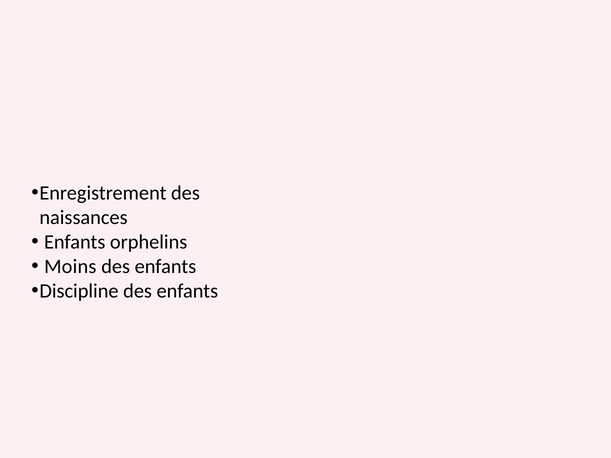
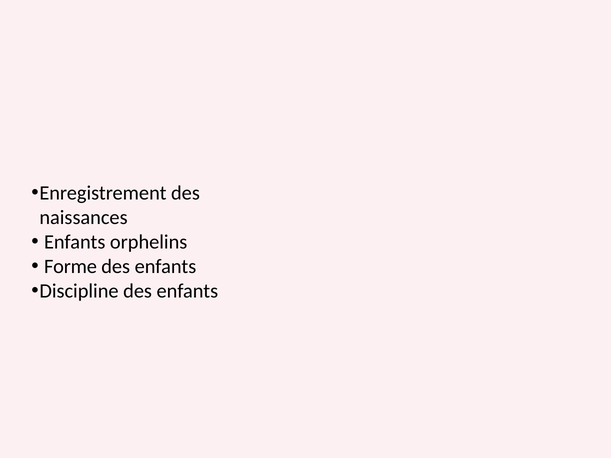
Moins: Moins -> Forme (70, 267)
